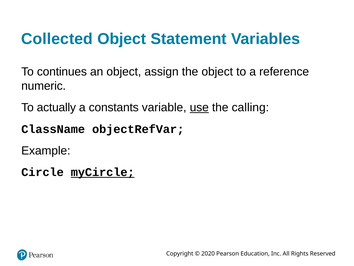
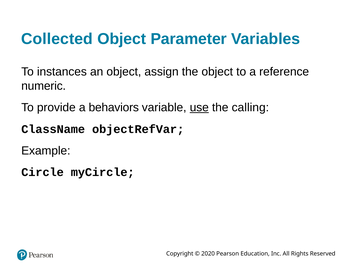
Statement: Statement -> Parameter (189, 39)
continues: continues -> instances (62, 72)
actually: actually -> provide (56, 107)
constants: constants -> behaviors (114, 107)
myCircle underline: present -> none (103, 172)
